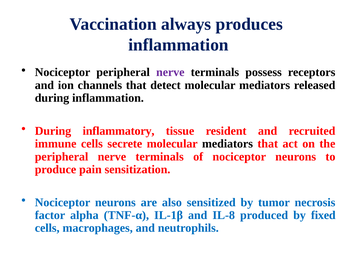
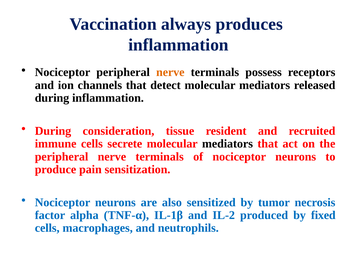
nerve colour: purple -> orange (170, 72)
inflammatory: inflammatory -> consideration (118, 131)
IL-8: IL-8 -> IL-2 (224, 215)
